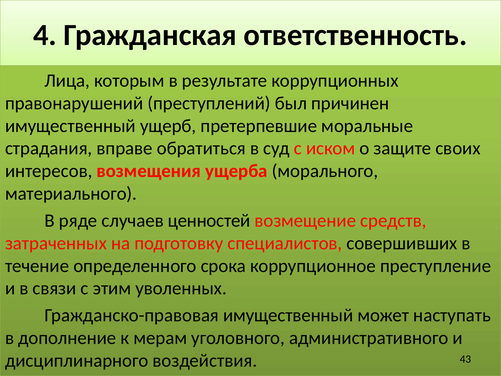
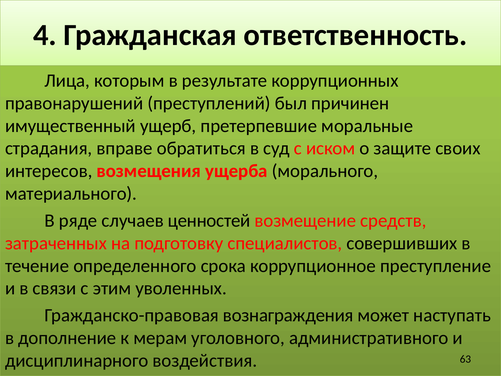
Гражданско-правовая имущественный: имущественный -> вознаграждения (288, 315)
43: 43 -> 63 (465, 359)
